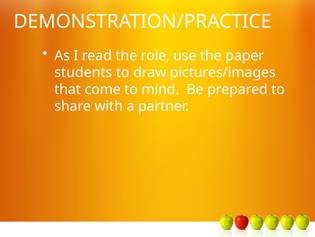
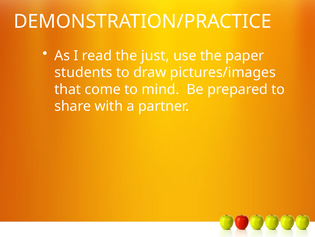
role: role -> just (155, 56)
